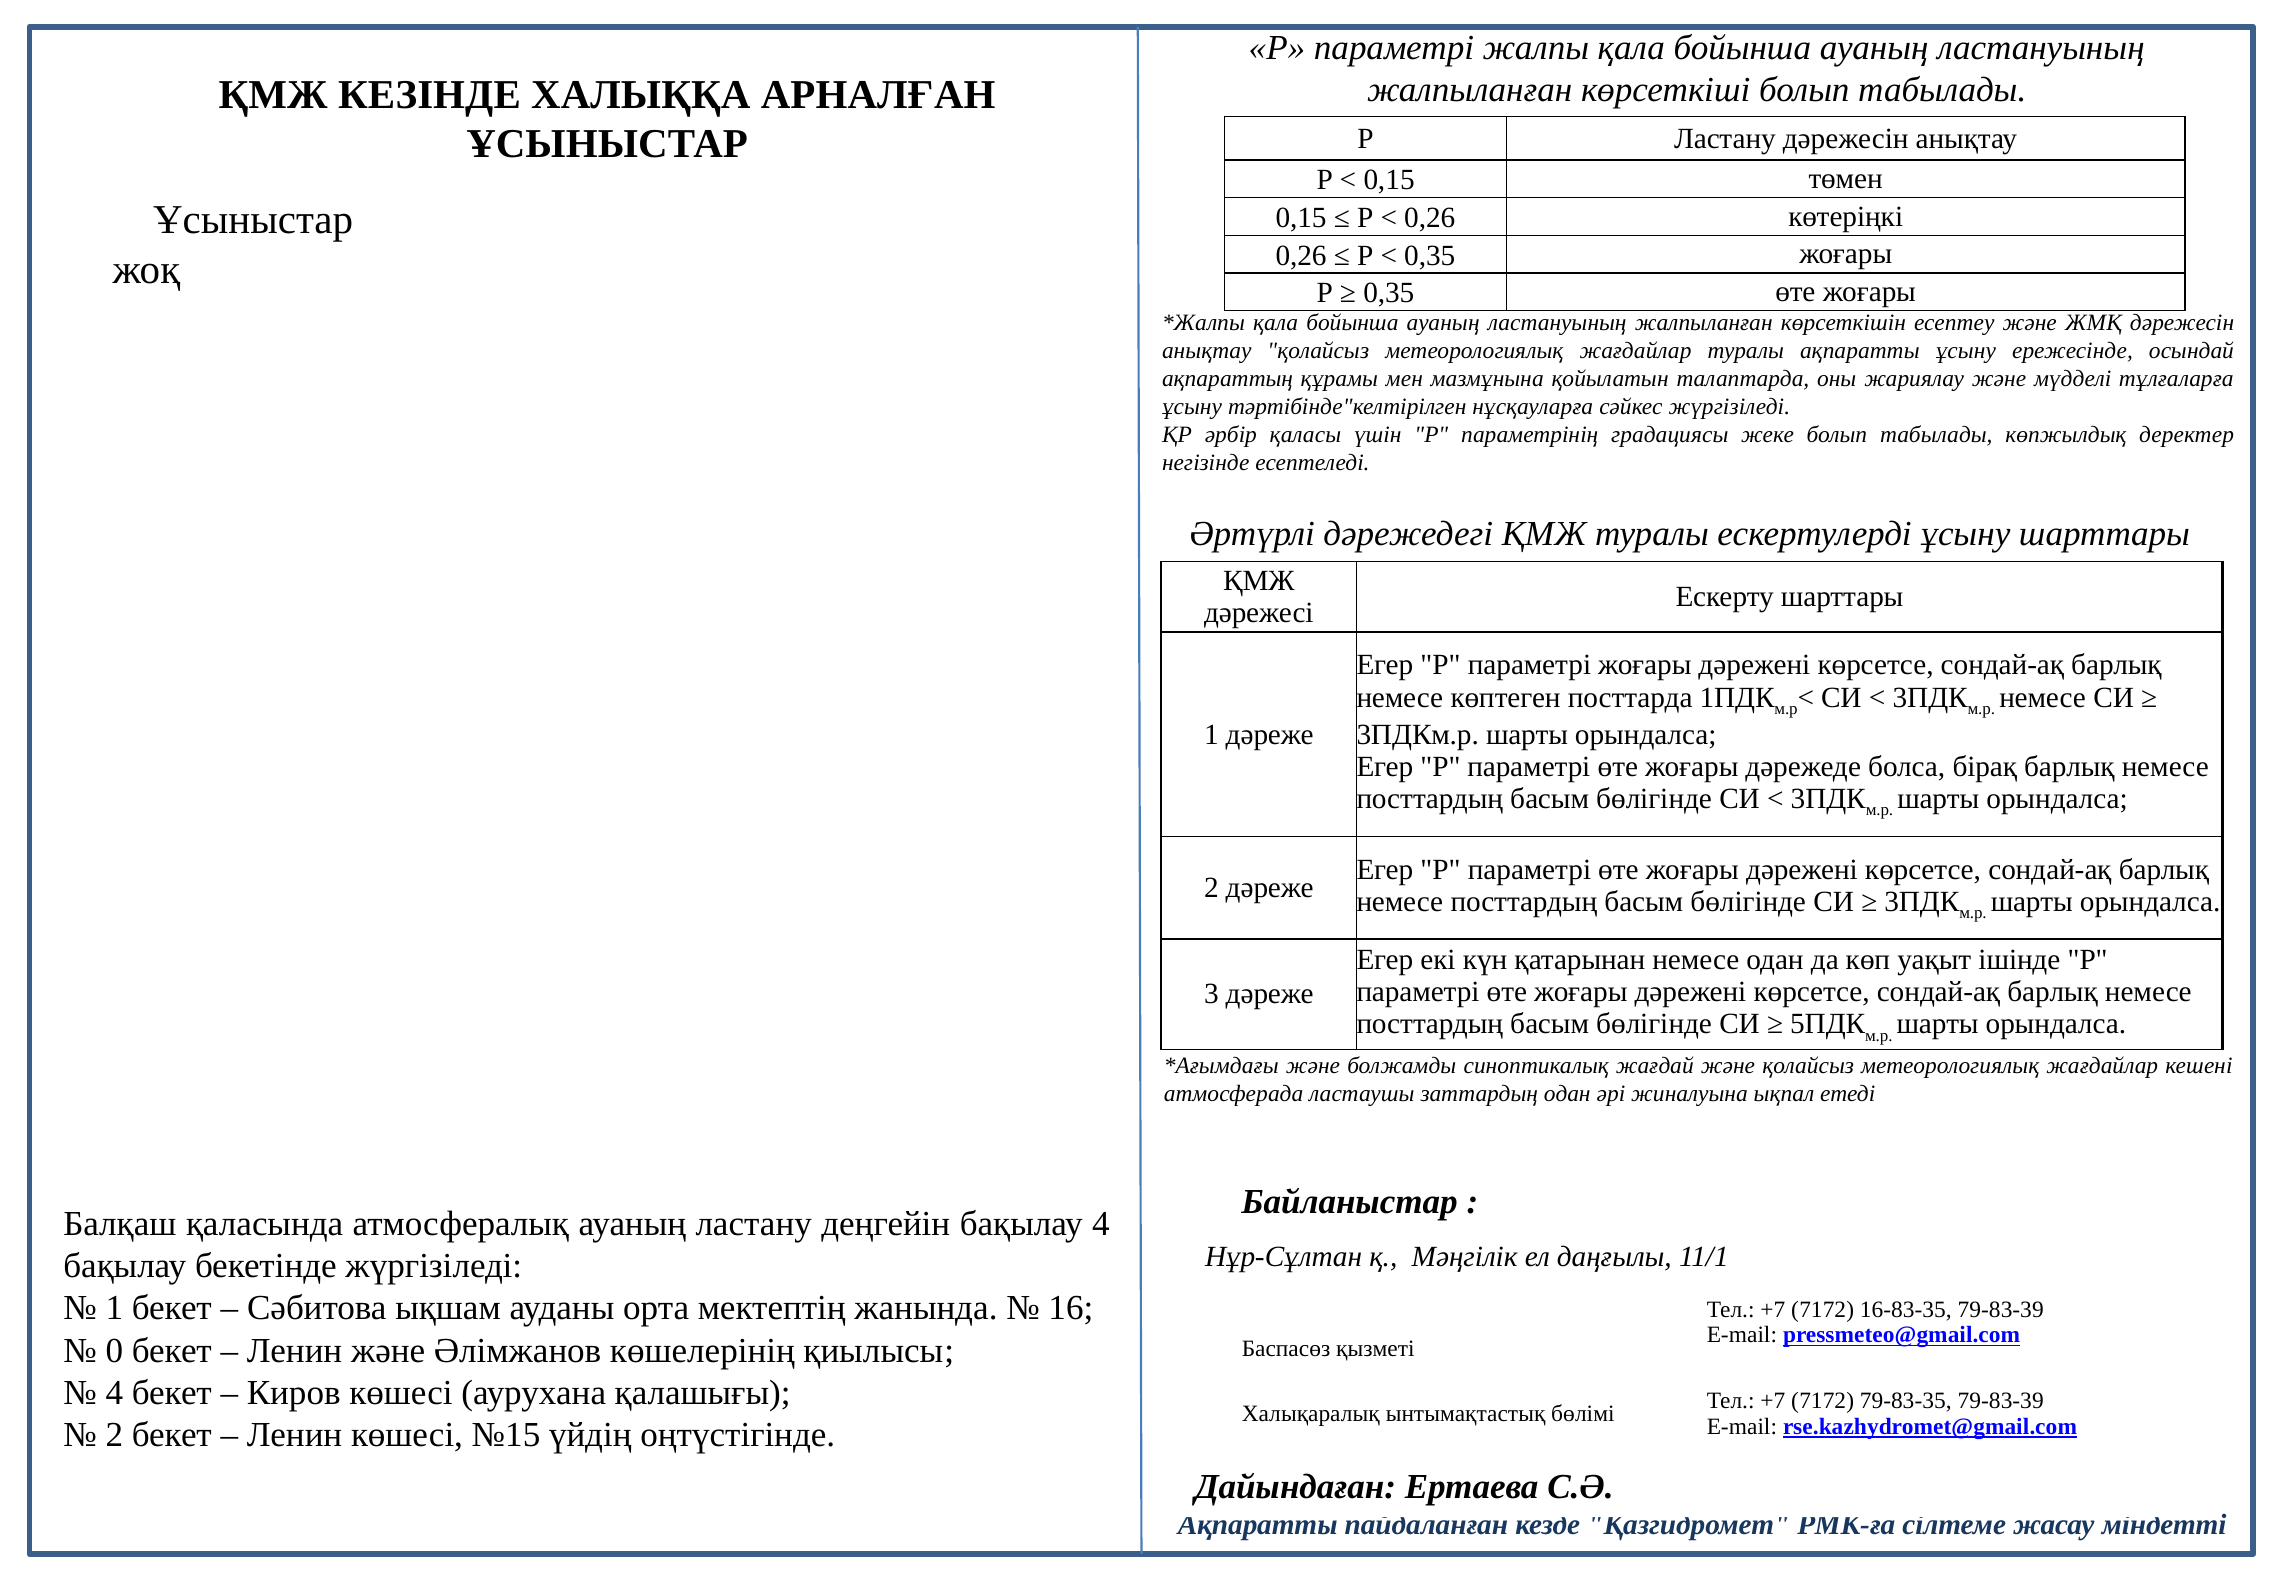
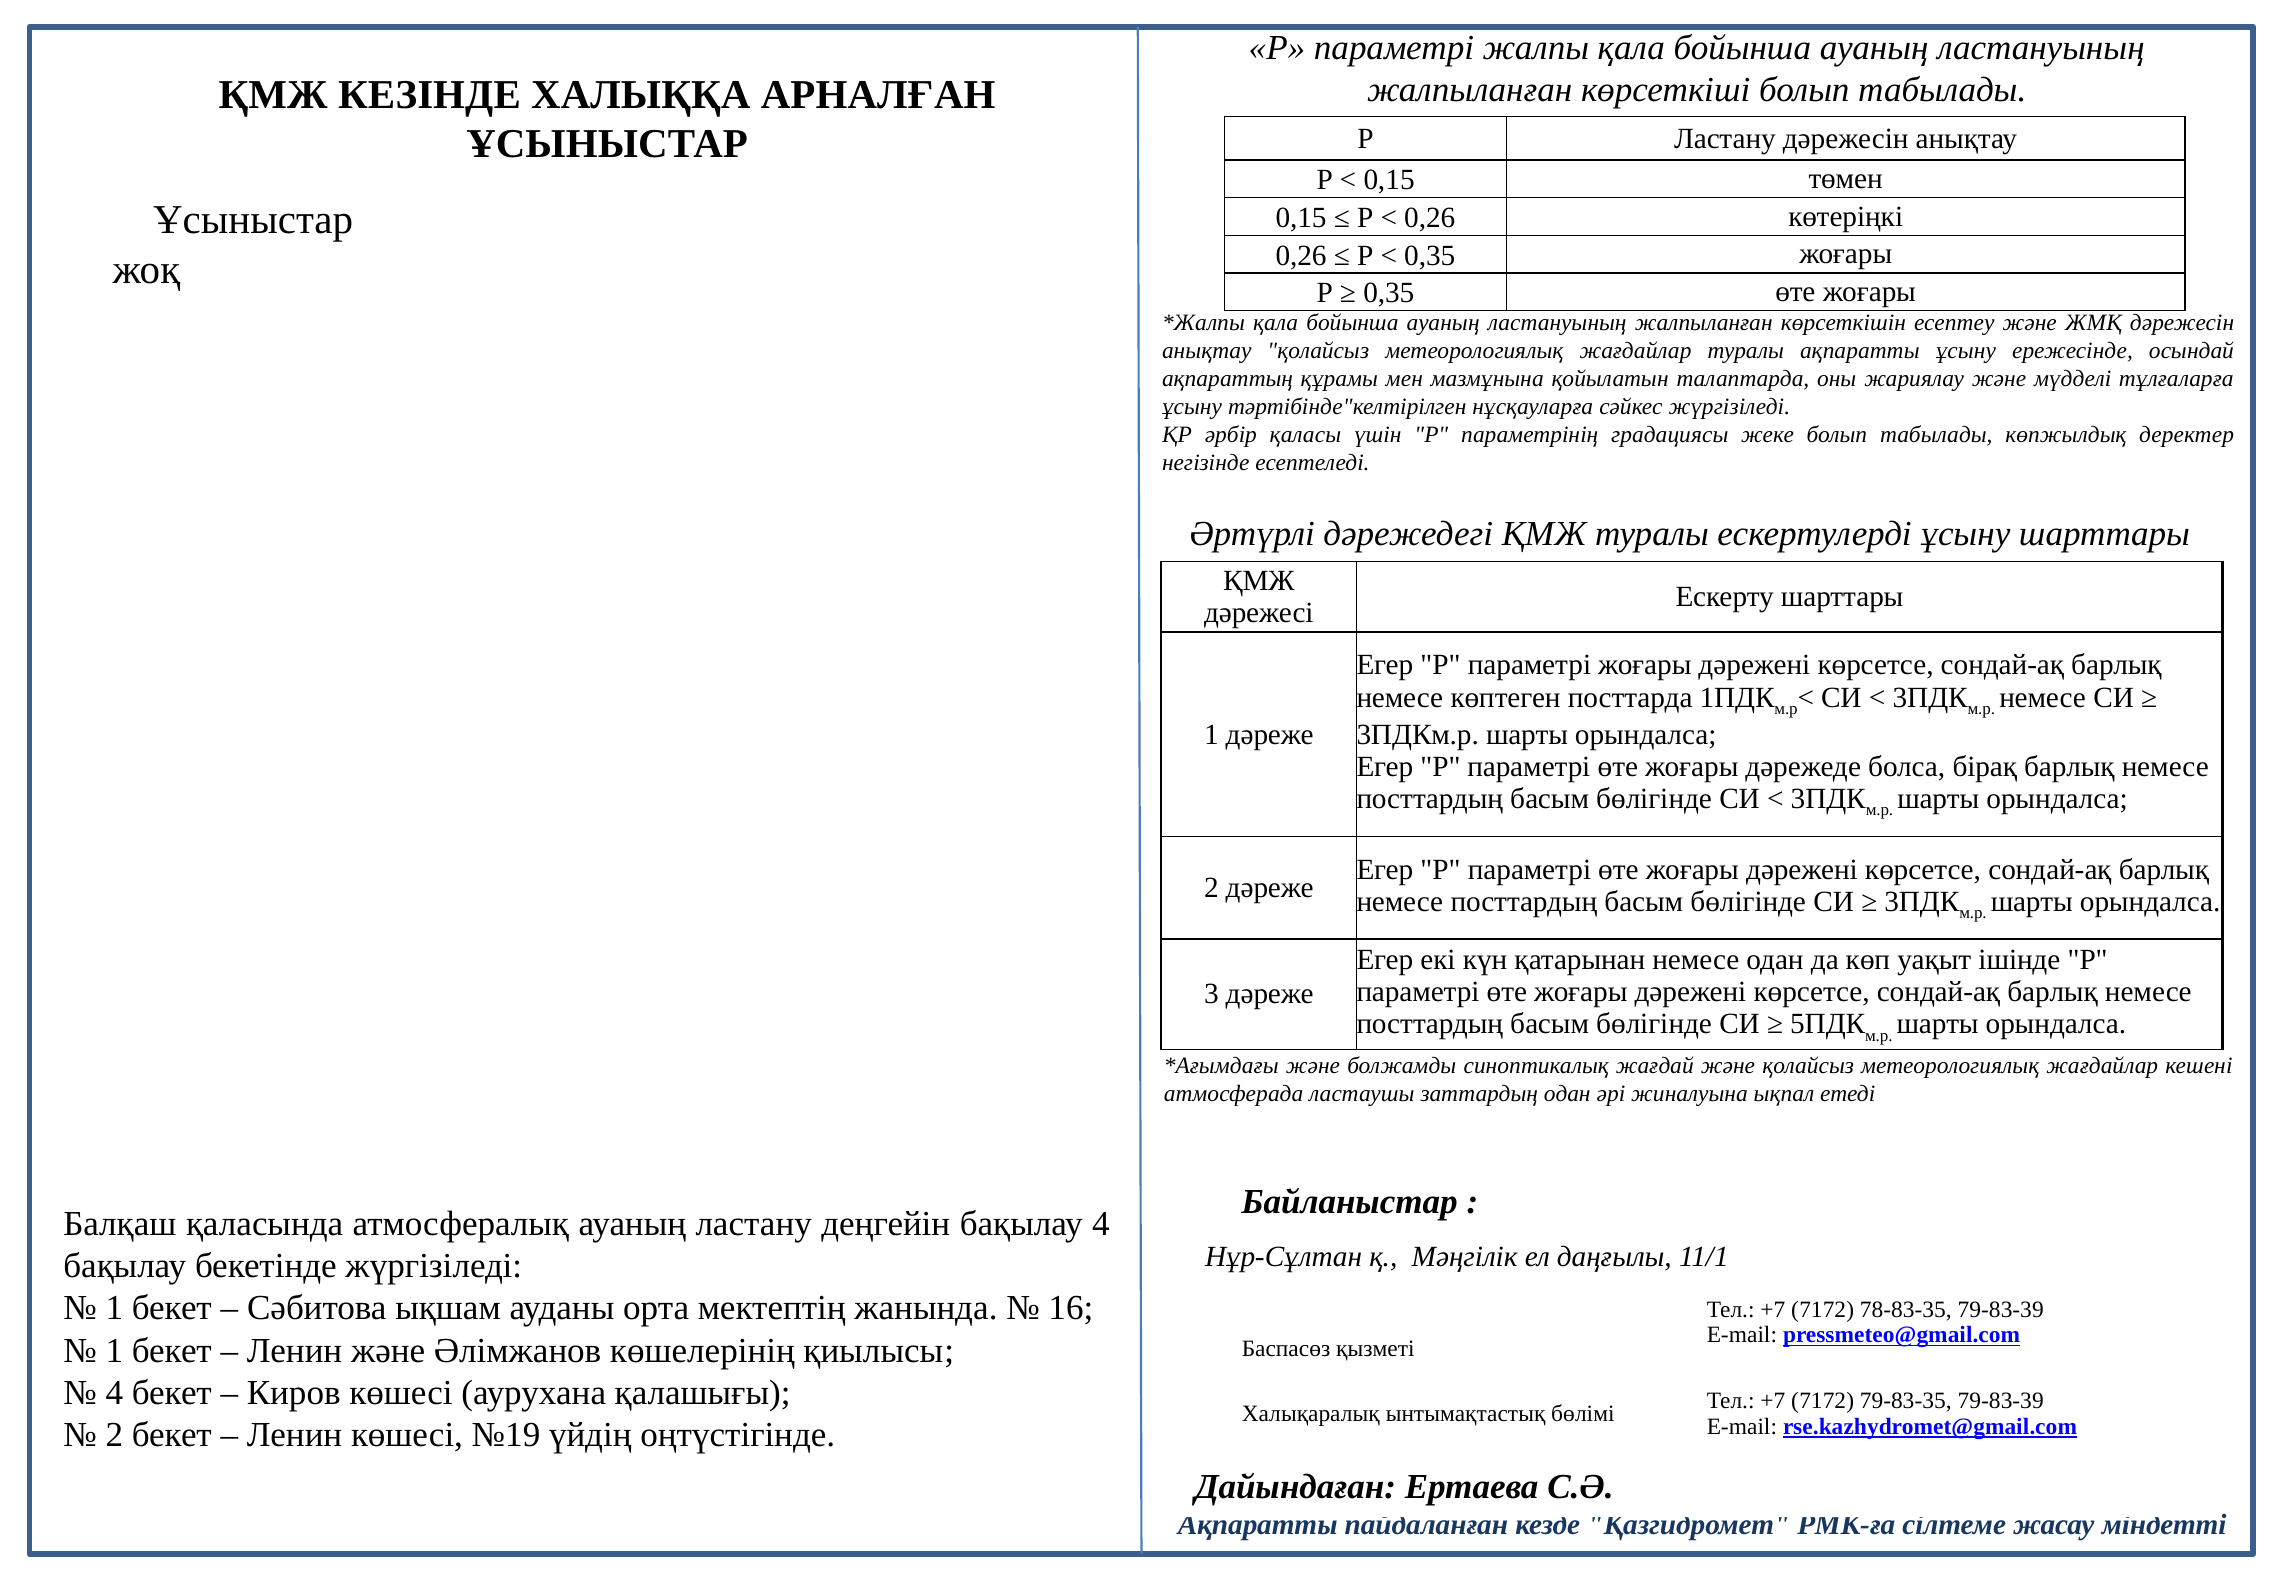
16-83-35: 16-83-35 -> 78-83-35 (1906, 1309)
0: 0 -> 1 (114, 1350)
№15: №15 -> №19 (506, 1434)
